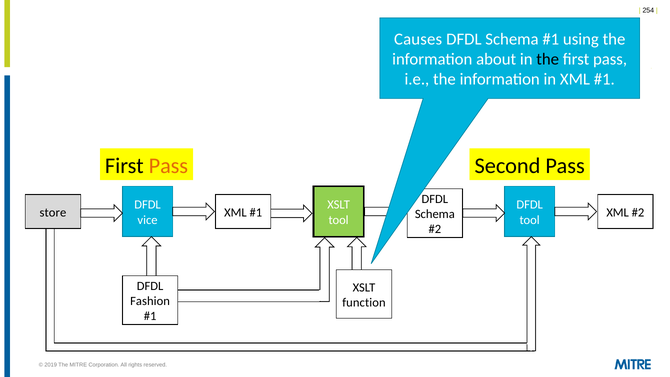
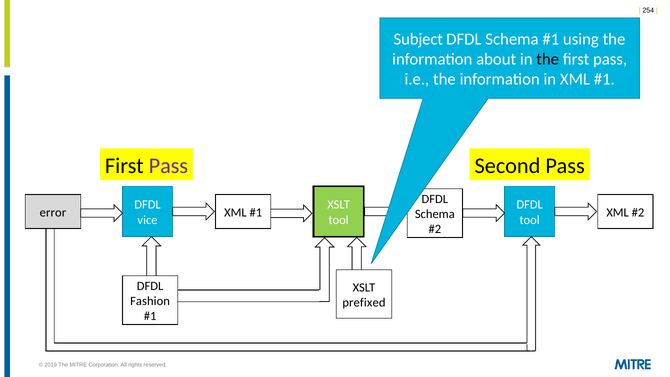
Causes: Causes -> Subject (418, 39)
Pass colour: orange -> purple (168, 166)
store: store -> error (53, 212)
function: function -> prefixed (364, 302)
